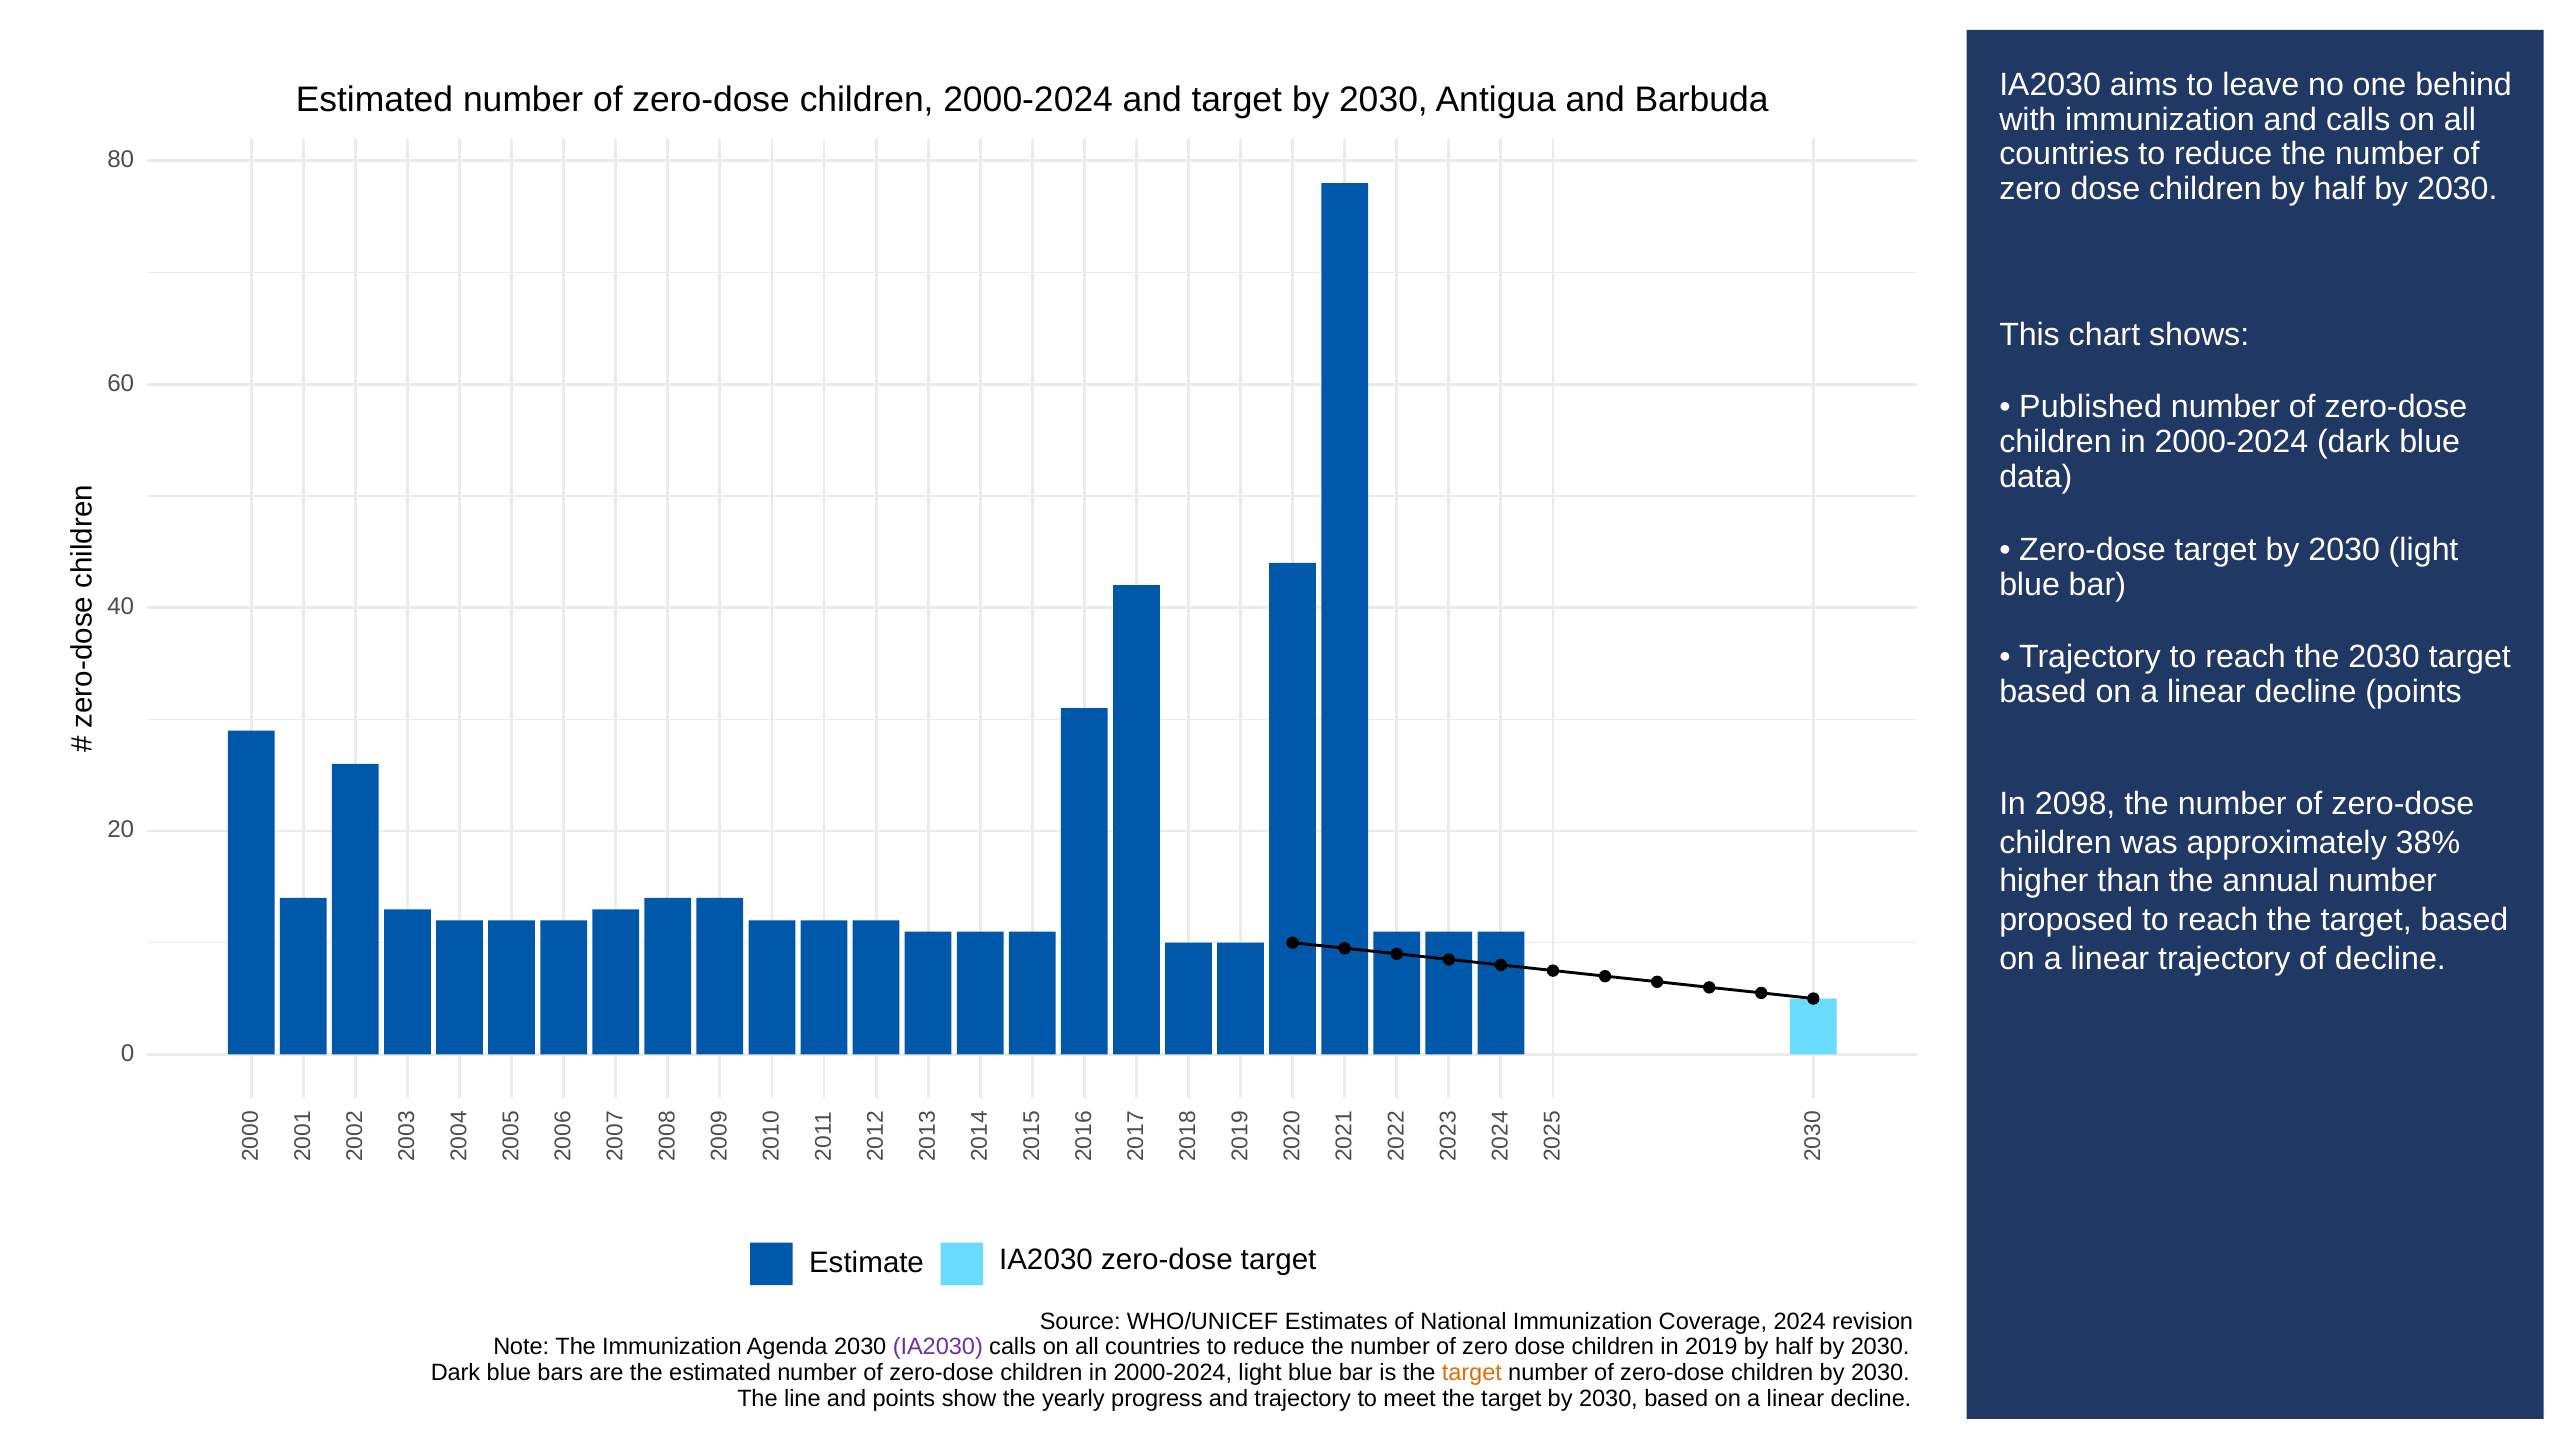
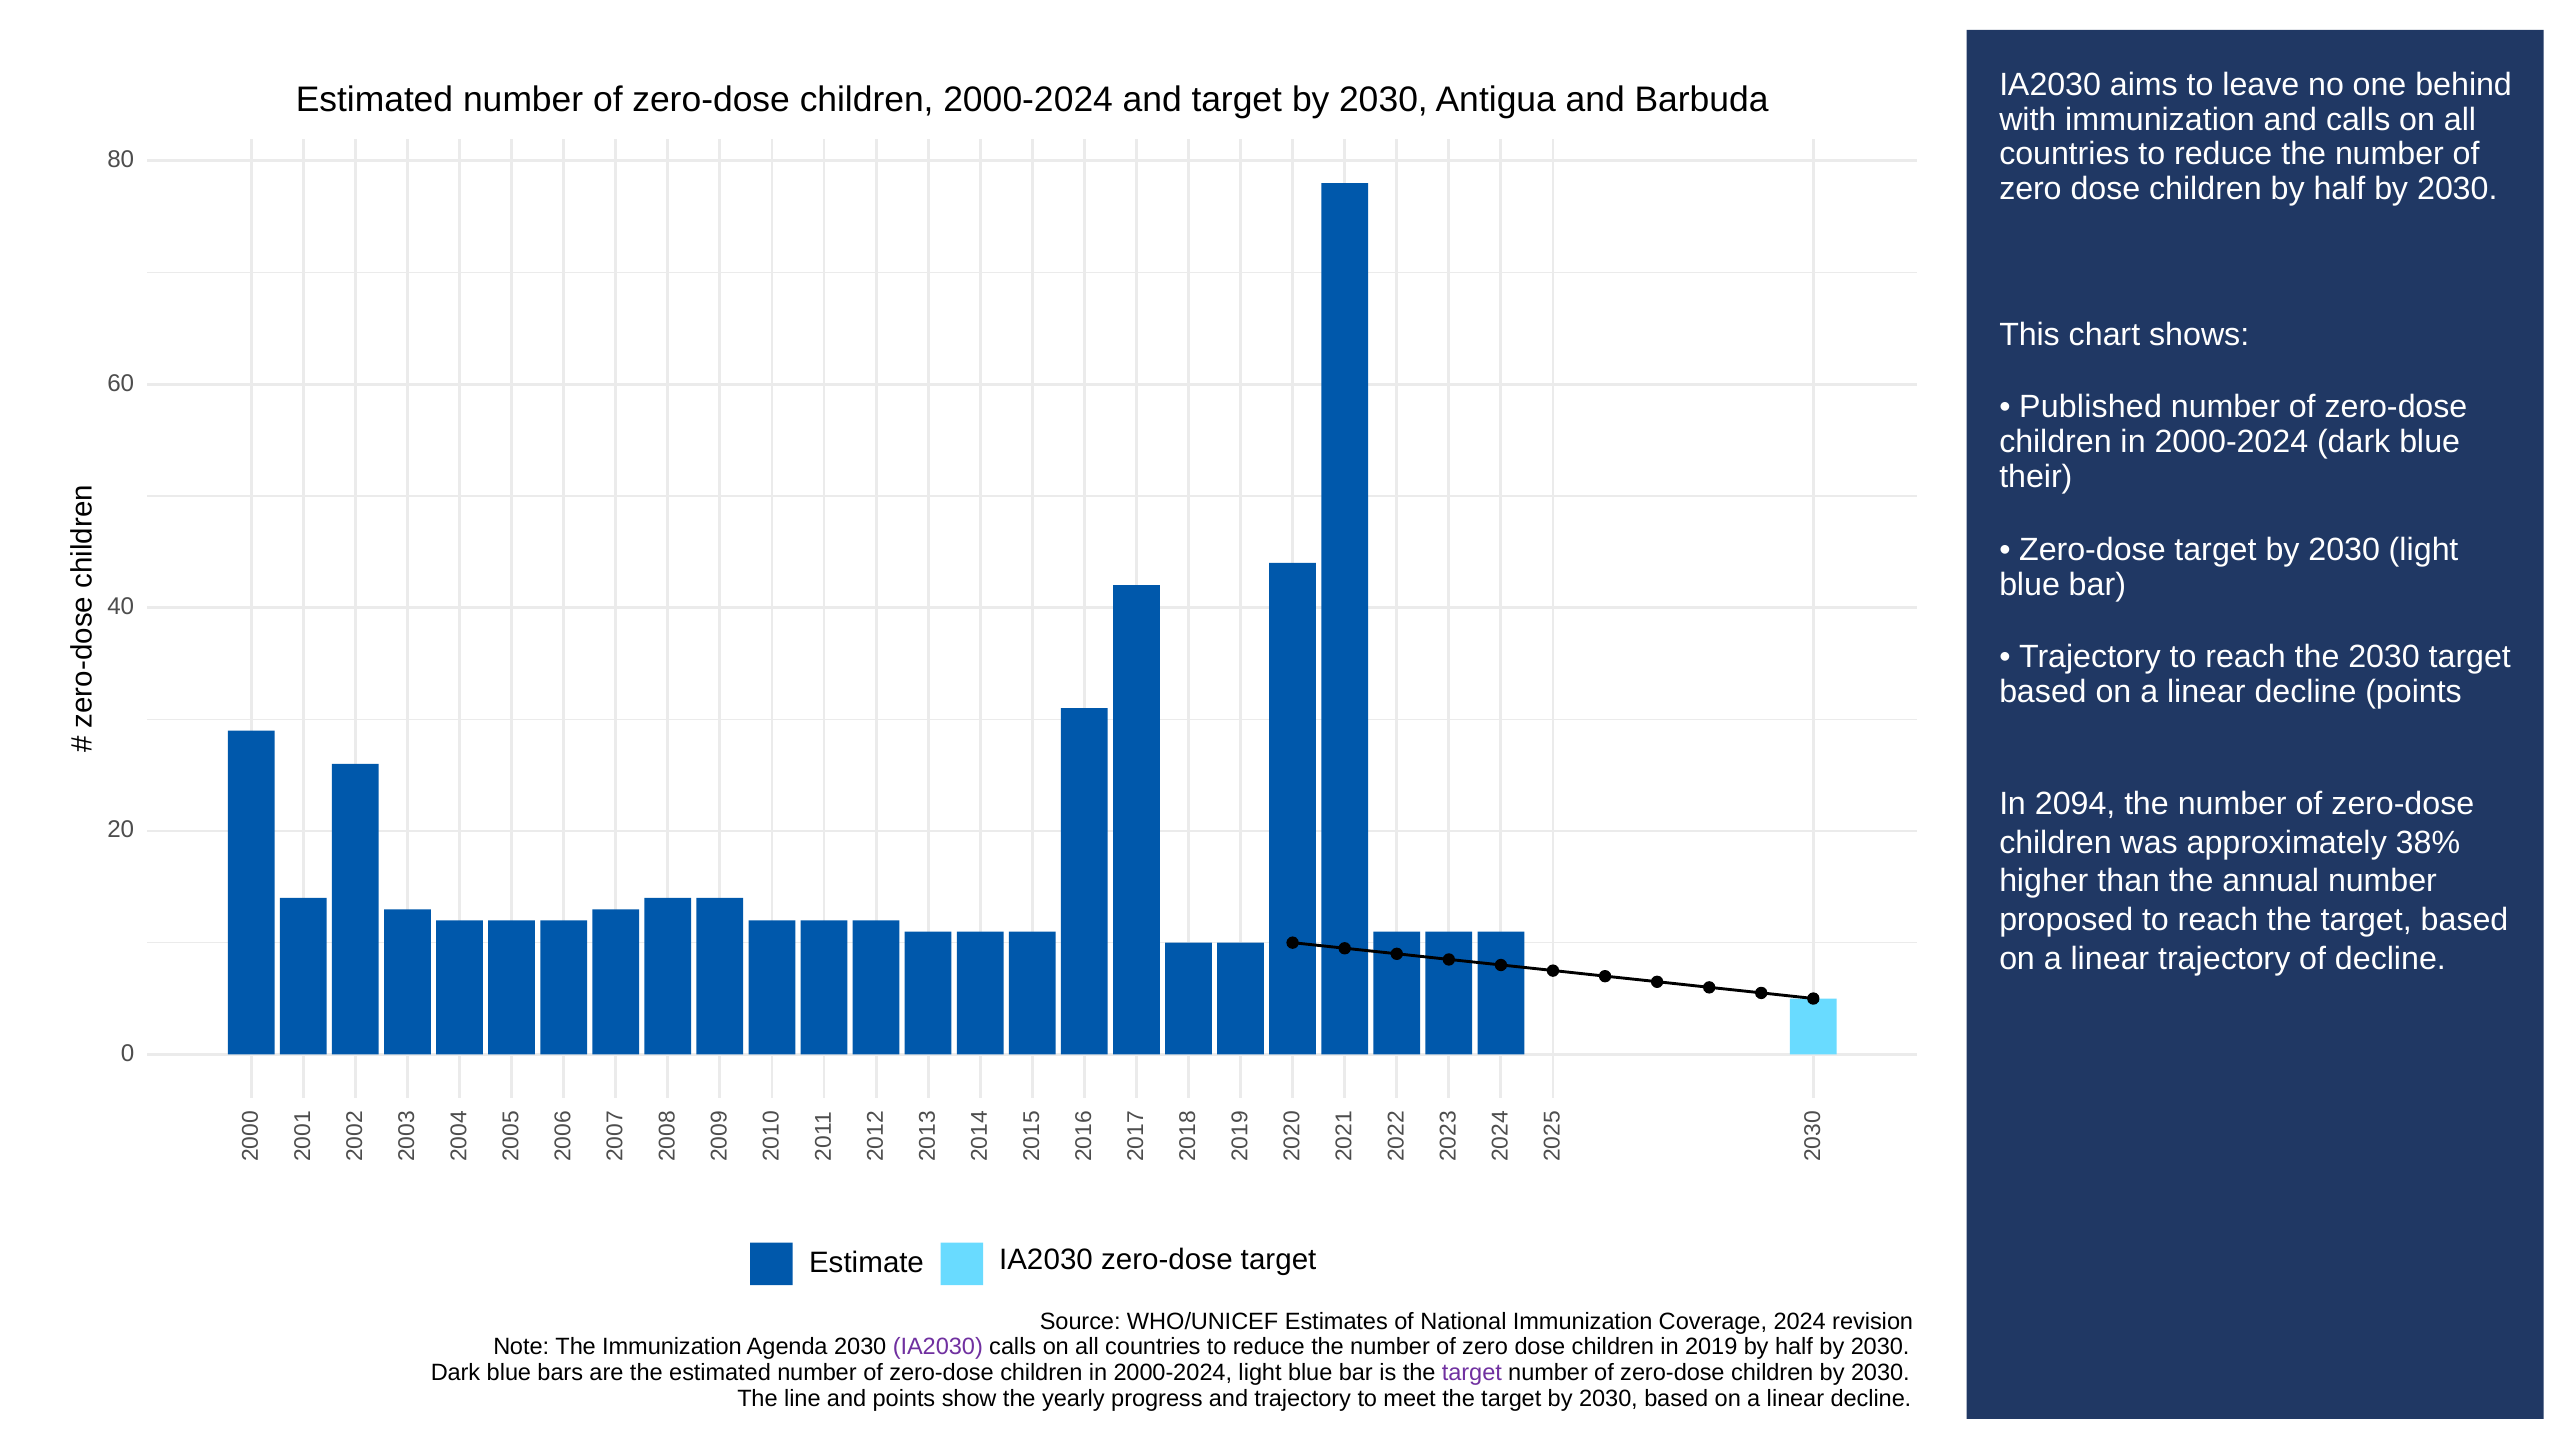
data: data -> their (2036, 477)
2098: 2098 -> 2094 (2075, 804)
target colour: orange -> purple (1472, 1373)
